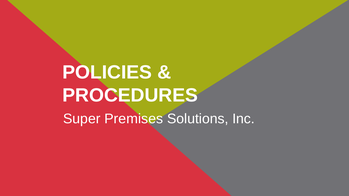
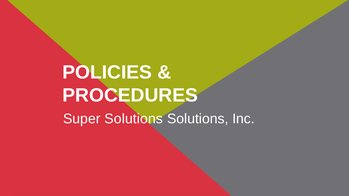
Super Premises: Premises -> Solutions (134, 119)
